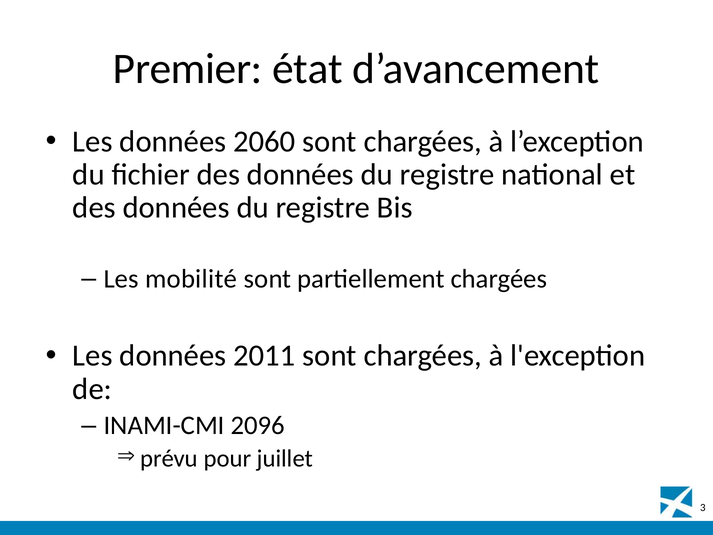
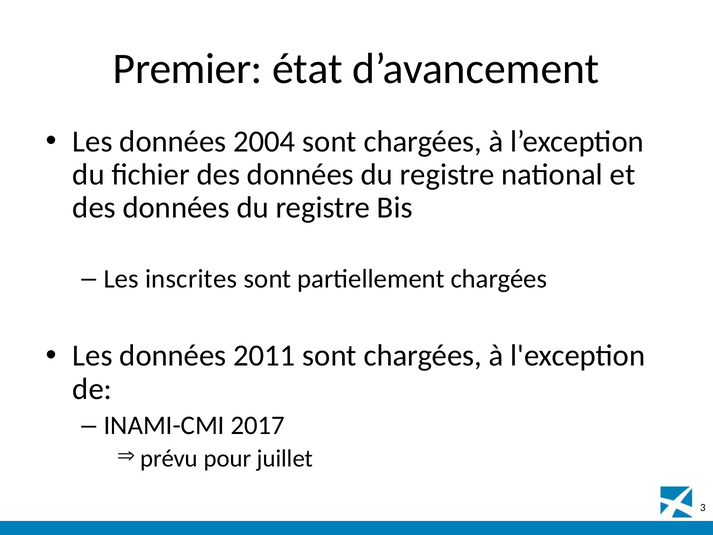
2060: 2060 -> 2004 (264, 141)
mobilité: mobilité -> inscrites (191, 279)
2096: 2096 -> 2017 (258, 425)
